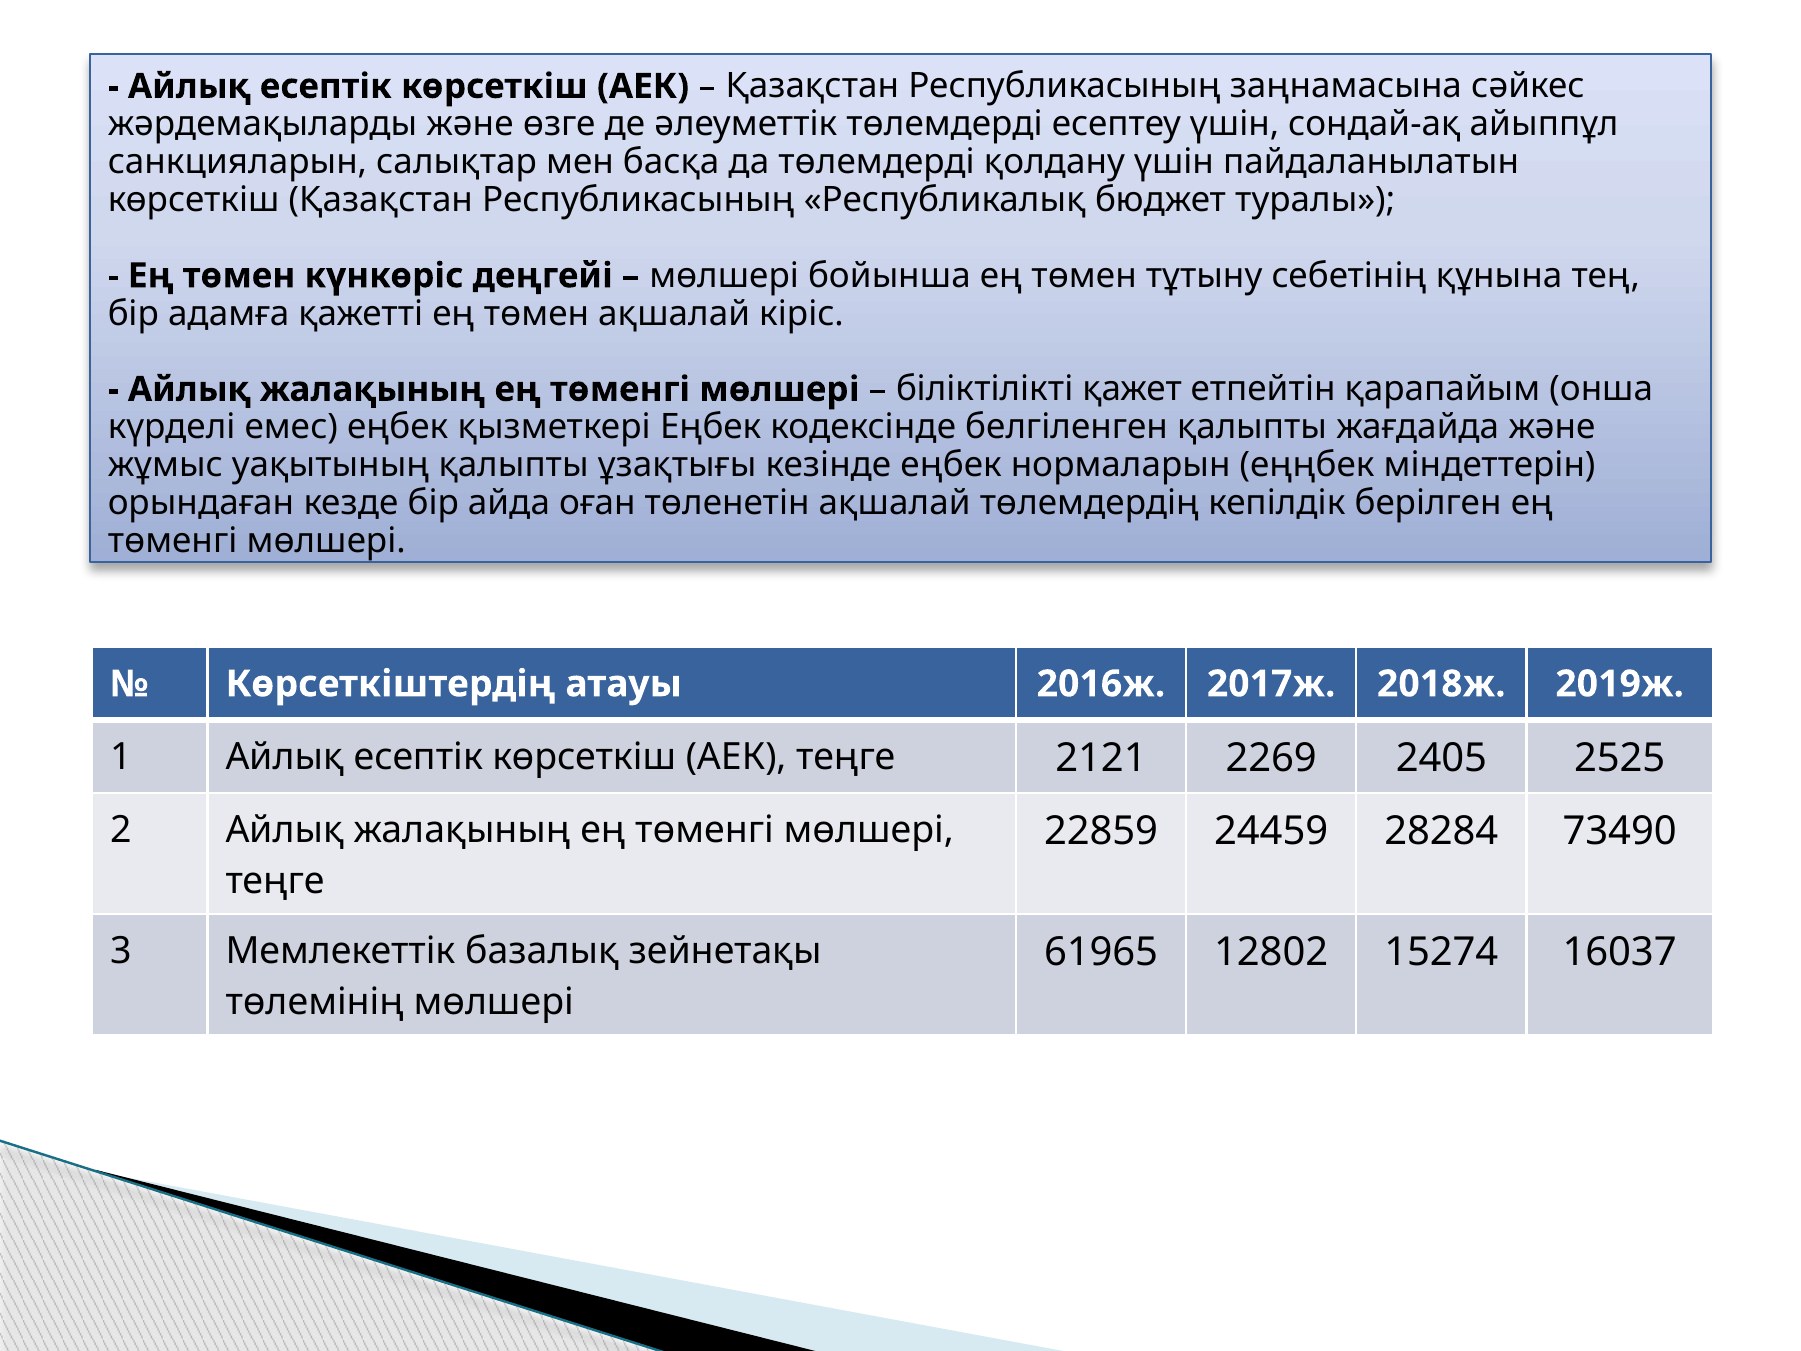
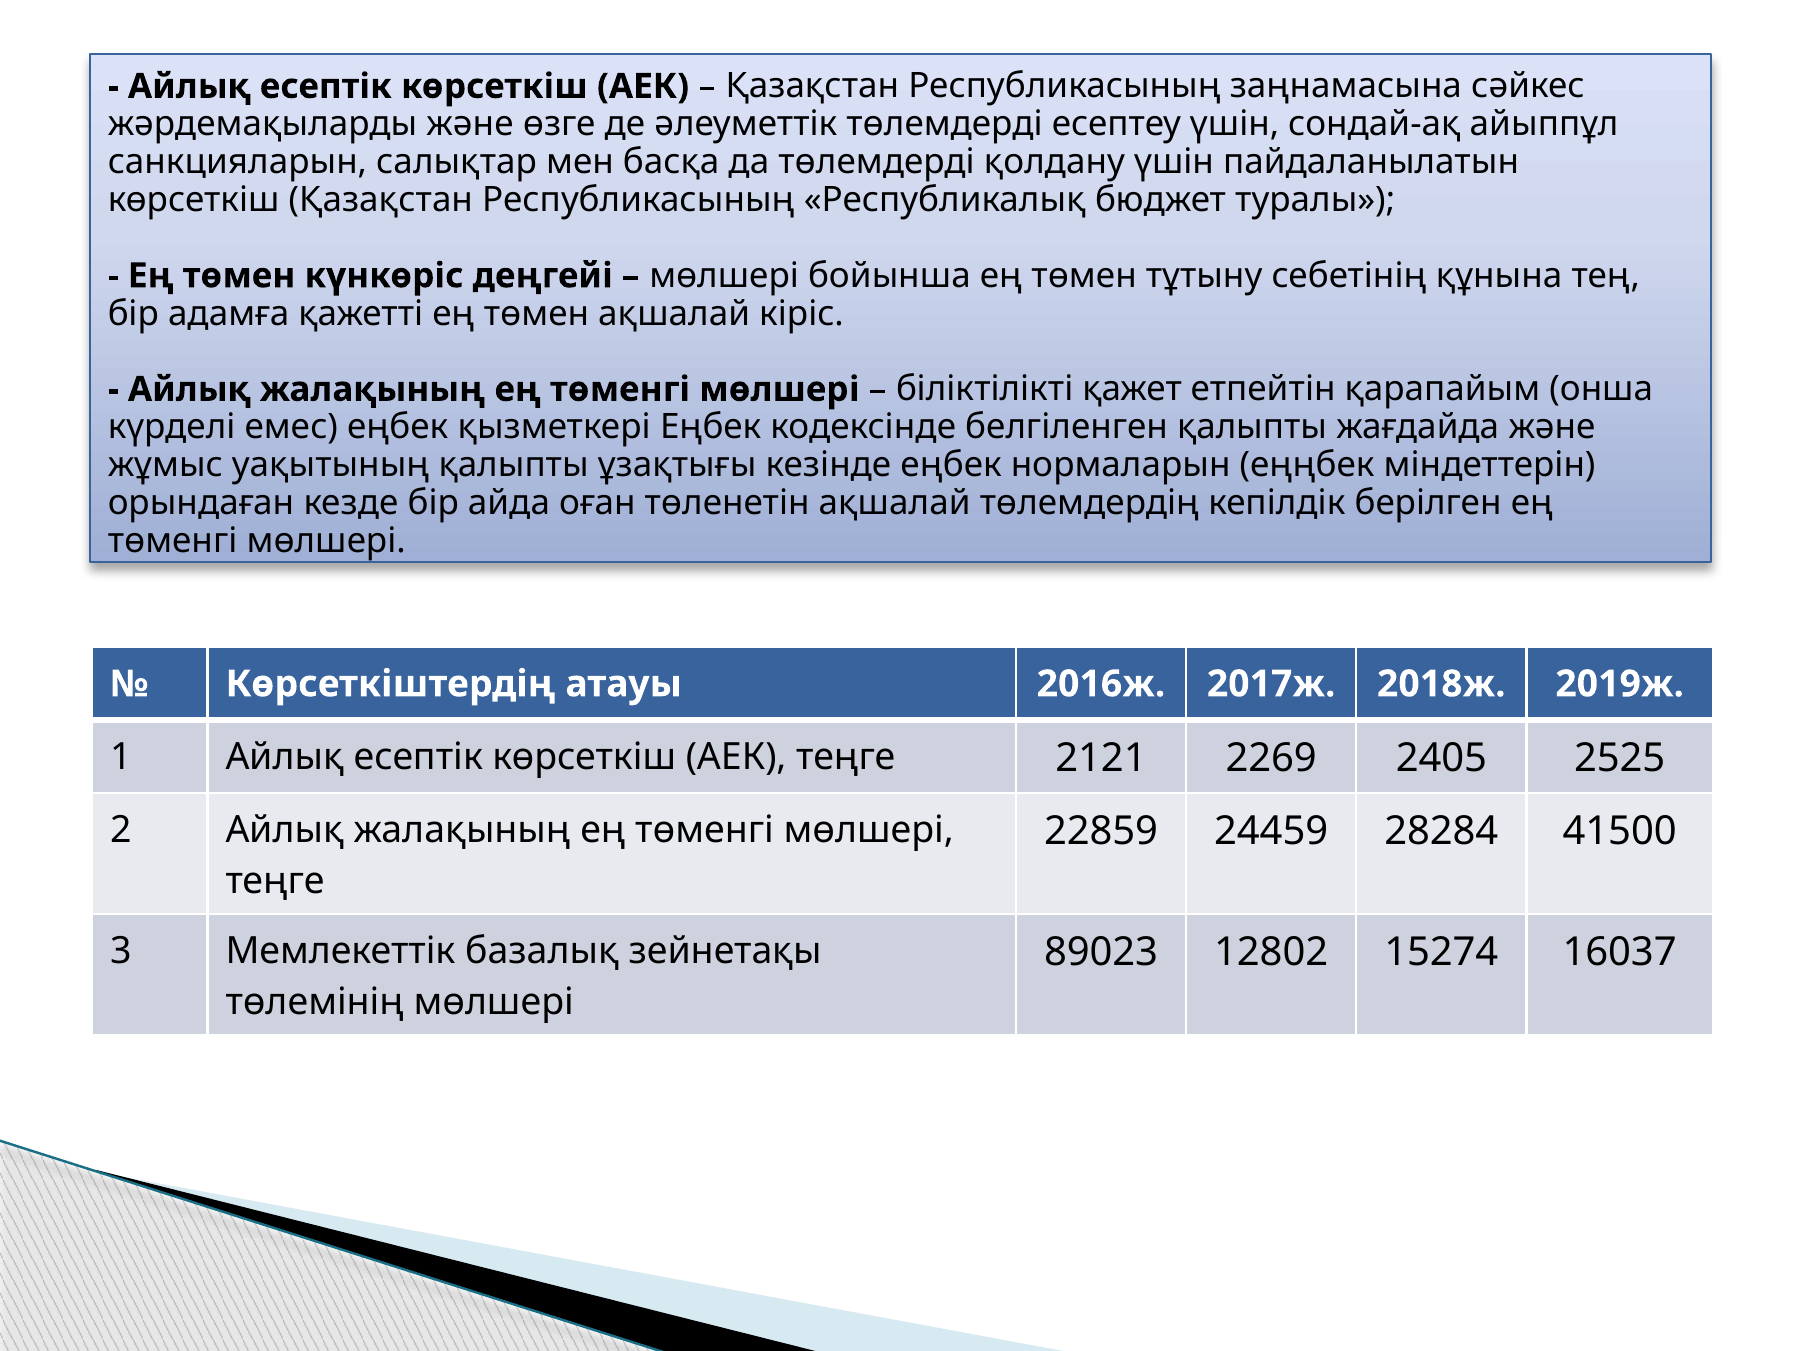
73490: 73490 -> 41500 (1620, 831)
61965: 61965 -> 89023 (1101, 952)
